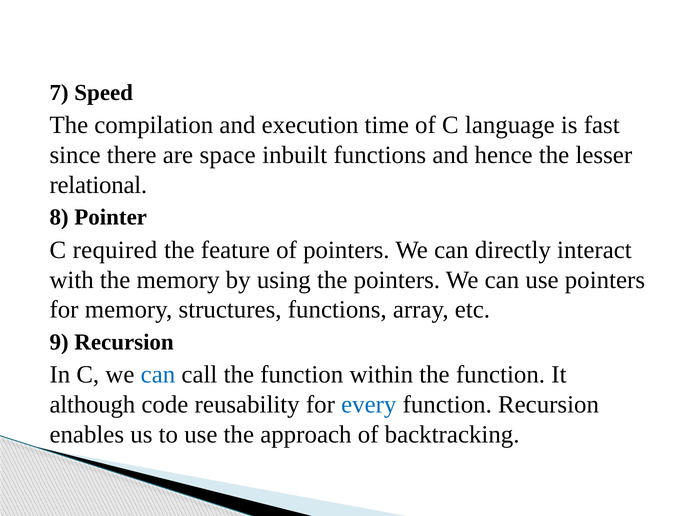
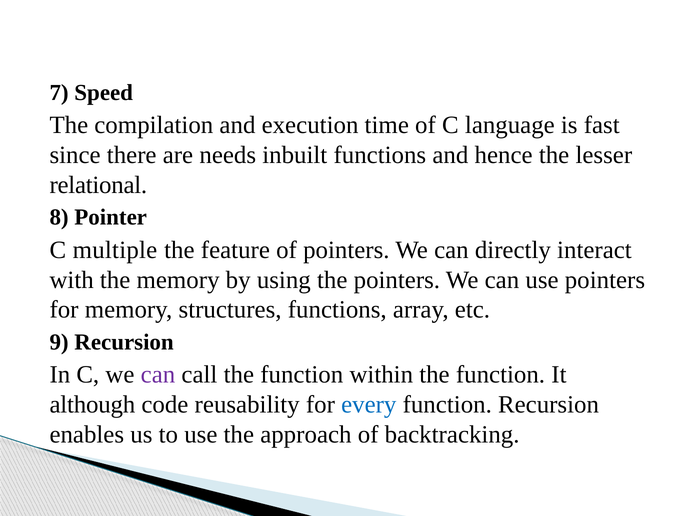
space: space -> needs (228, 155)
required: required -> multiple (115, 250)
can colour: blue -> purple (158, 375)
